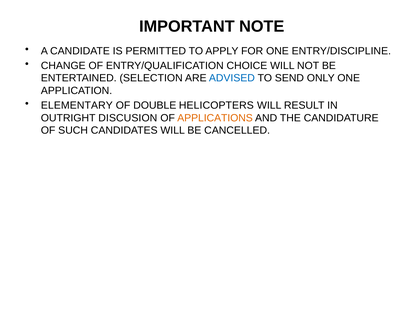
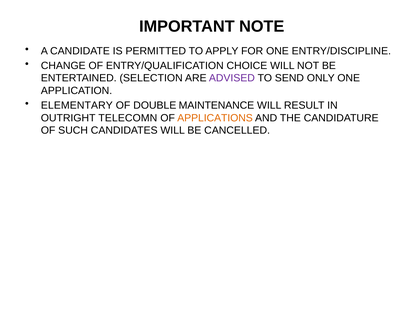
ADVISED colour: blue -> purple (232, 78)
HELICOPTERS: HELICOPTERS -> MAINTENANCE (216, 105)
DISCUSION: DISCUSION -> TELECOMN (128, 118)
